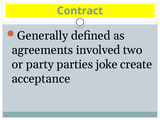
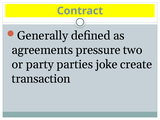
involved: involved -> pressure (98, 50)
acceptance: acceptance -> transaction (41, 79)
